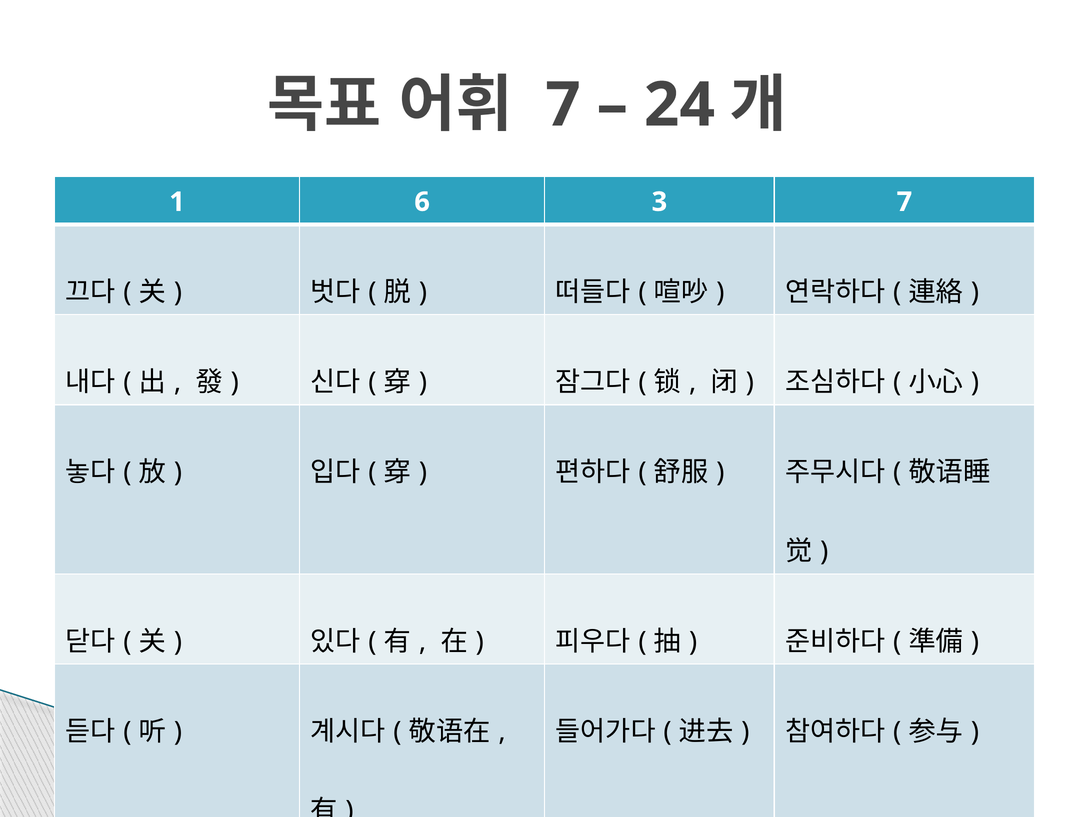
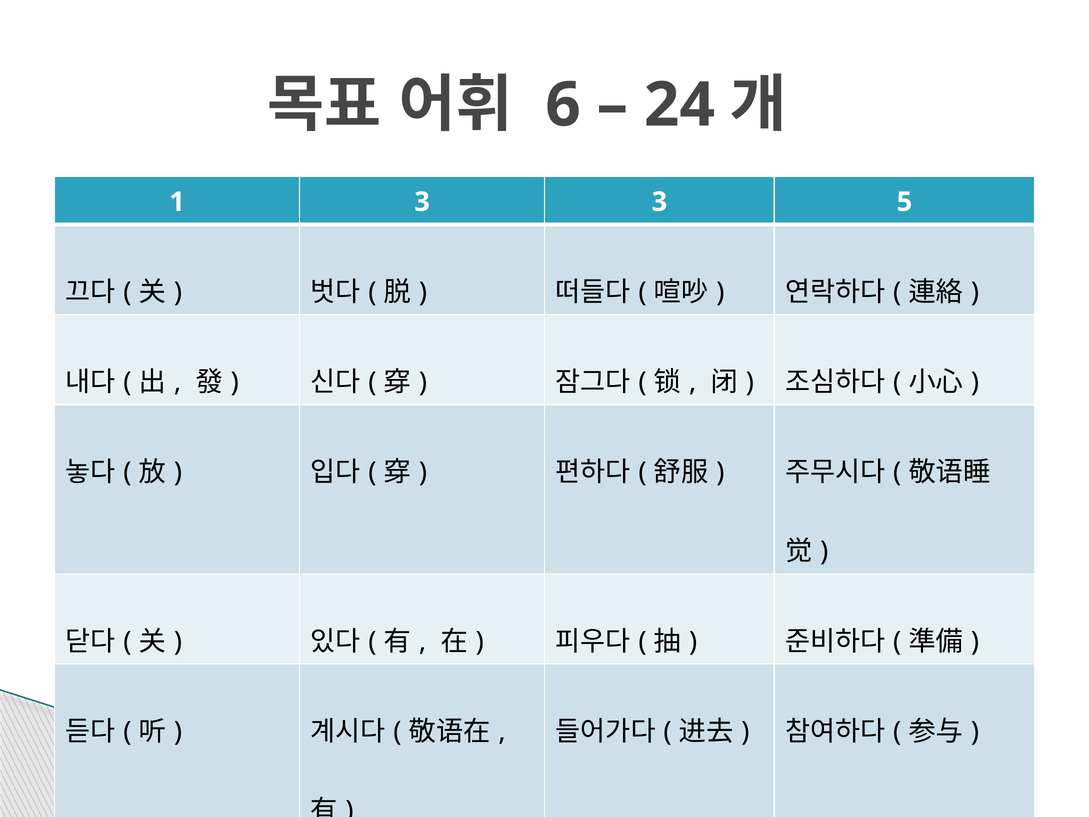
7: 7 -> 6 (563, 105)
1 6: 6 -> 3 (422, 202)
3 7: 7 -> 5 (904, 202)
